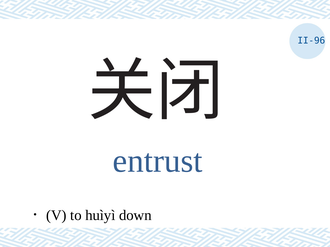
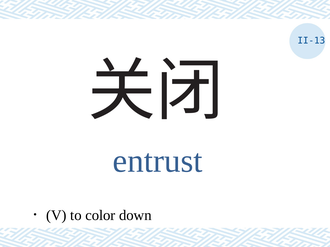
II-96: II-96 -> II-13 (311, 41)
huìyì: huìyì -> color (100, 216)
